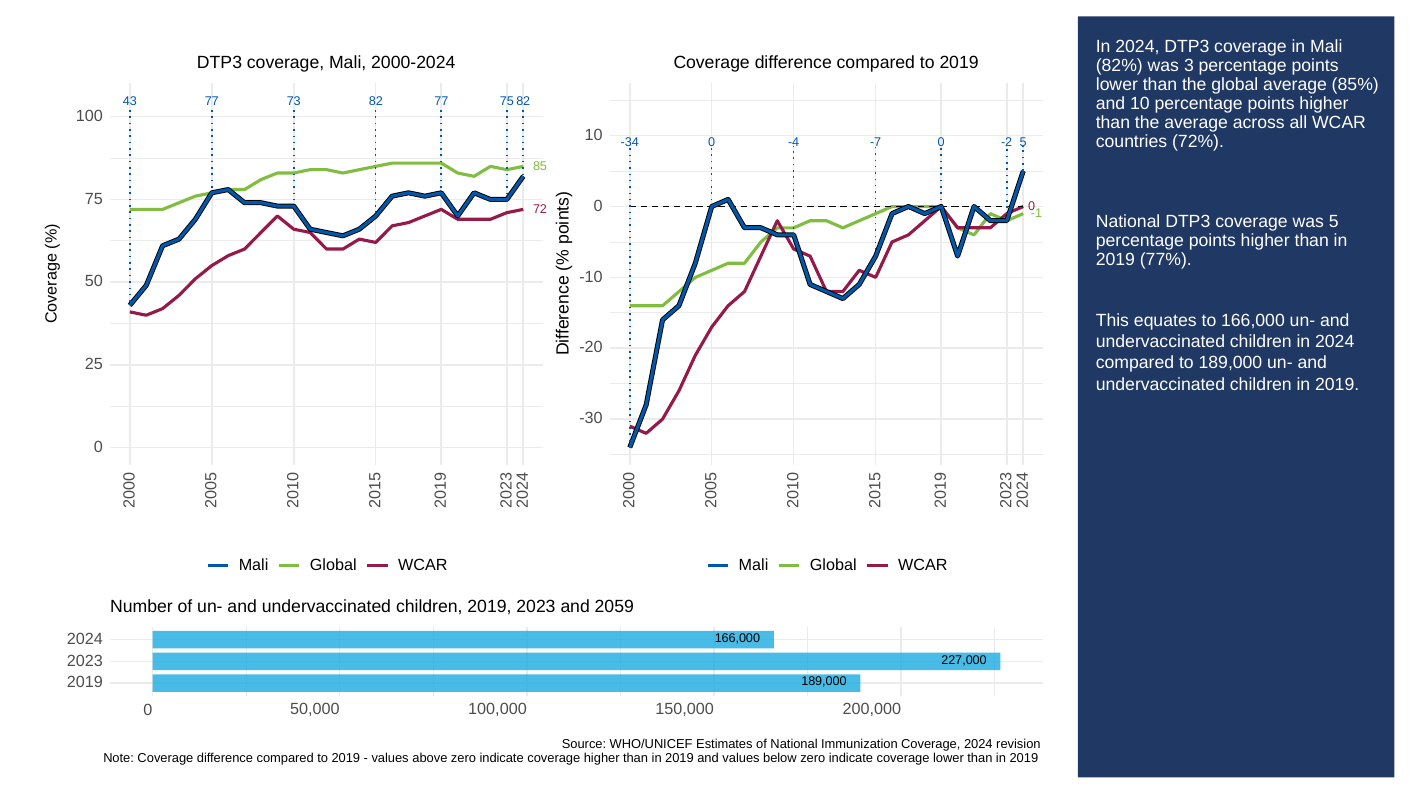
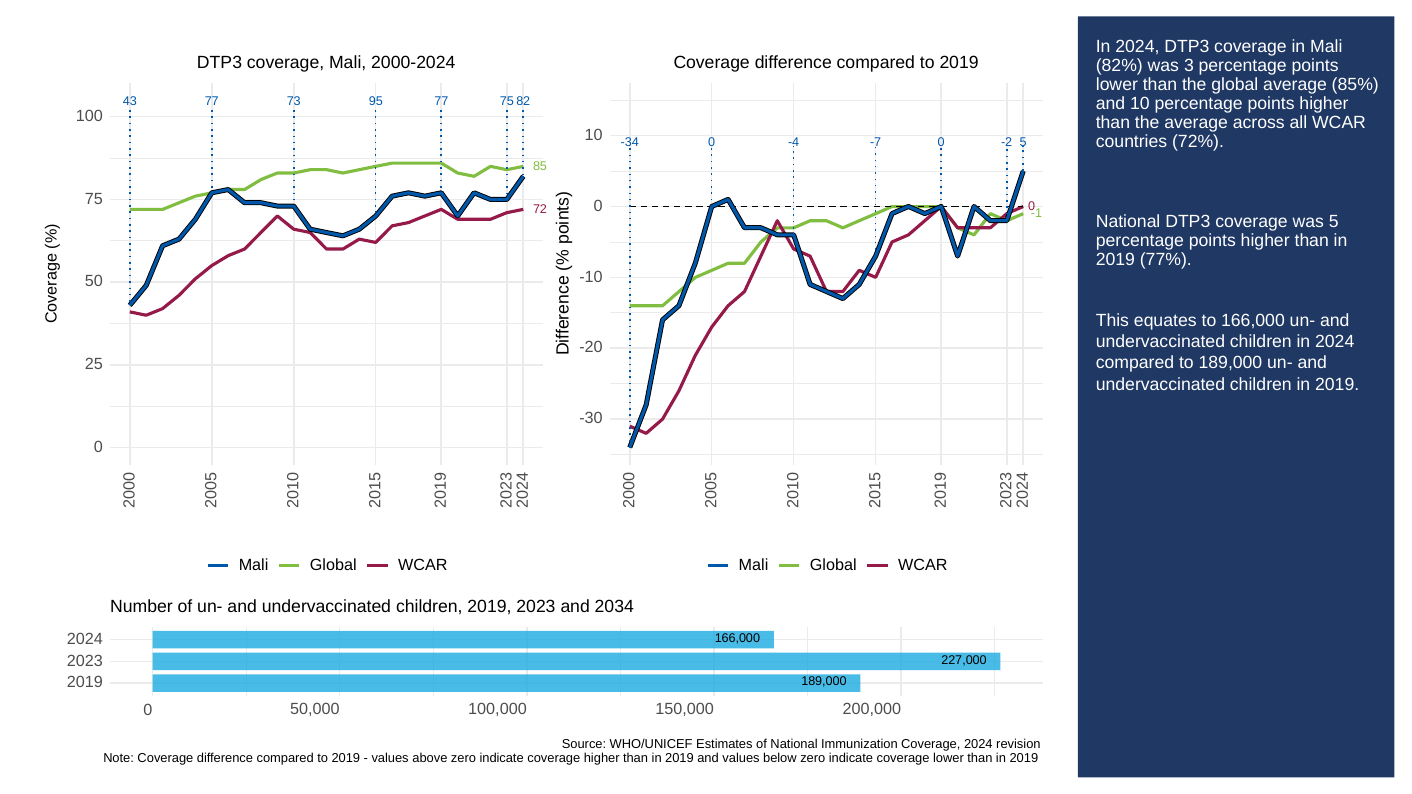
82: 82 -> 95 (376, 101)
2059: 2059 -> 2034 (614, 607)
